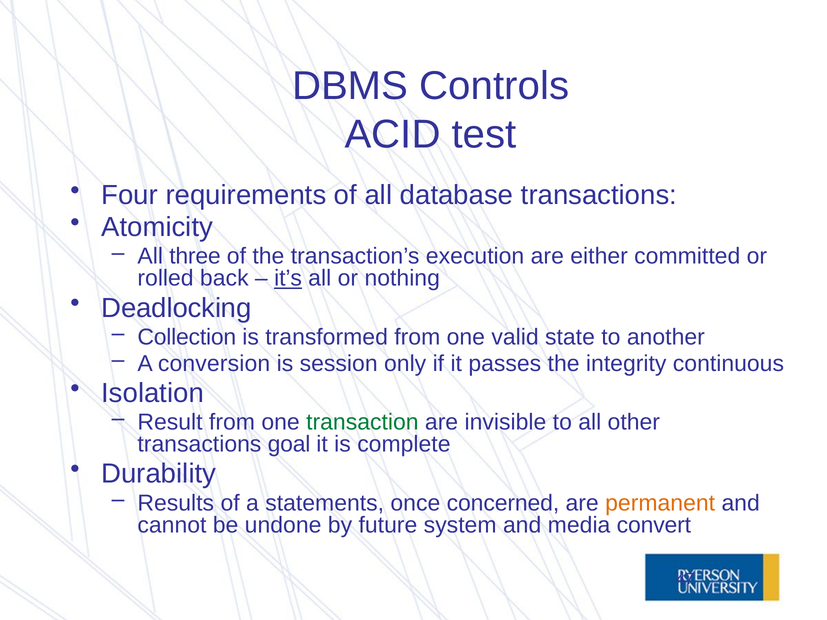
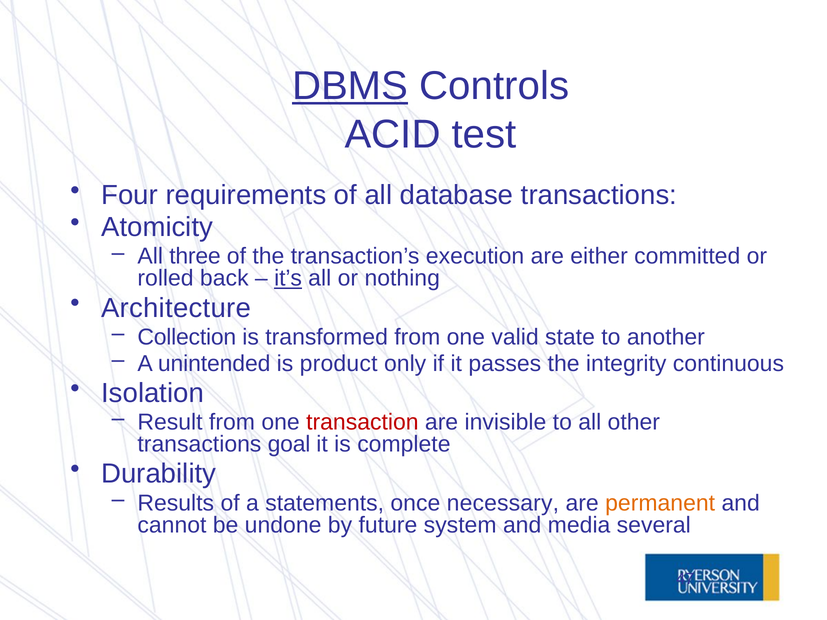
DBMS underline: none -> present (350, 86)
Deadlocking: Deadlocking -> Architecture (176, 308)
conversion: conversion -> unintended (214, 364)
session: session -> product (339, 364)
transaction colour: green -> red (362, 422)
concerned: concerned -> necessary (503, 503)
convert: convert -> several (654, 525)
